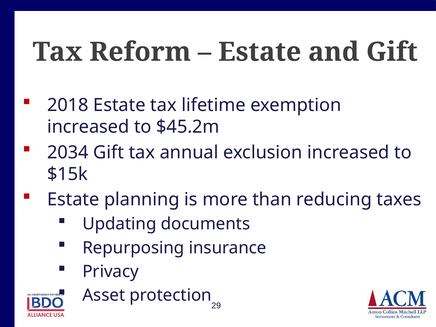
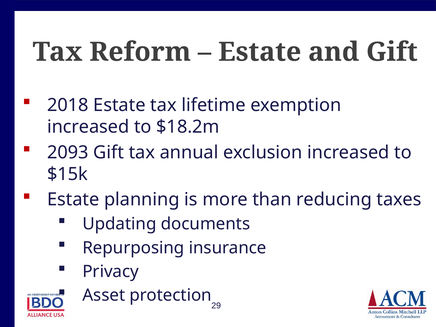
$45.2m: $45.2m -> $18.2m (188, 127)
2034: 2034 -> 2093 (68, 152)
